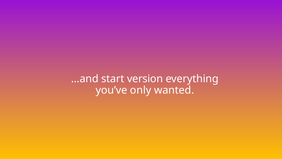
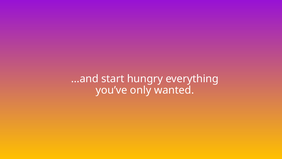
version: version -> hungry (145, 79)
